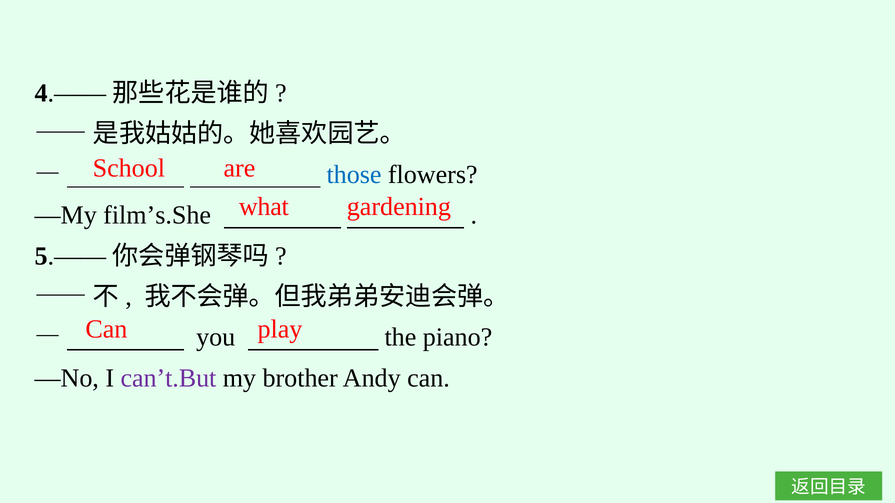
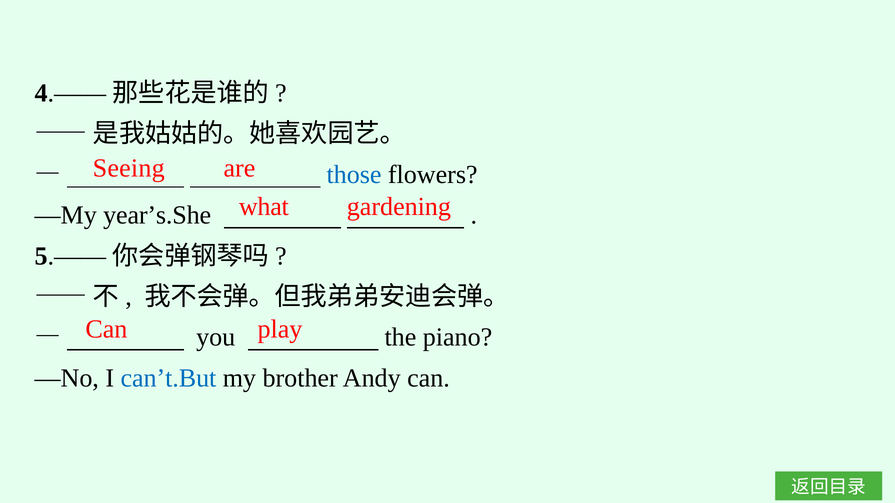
School: School -> Seeing (129, 168)
film’s.She: film’s.She -> year’s.She (157, 215)
can’t.But colour: purple -> blue (168, 378)
